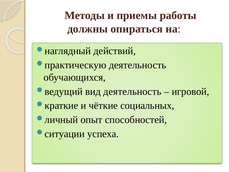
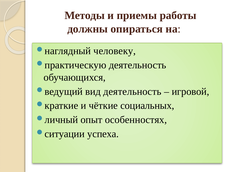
действий: действий -> человеку (115, 51)
способностей: способностей -> особенностях (136, 120)
